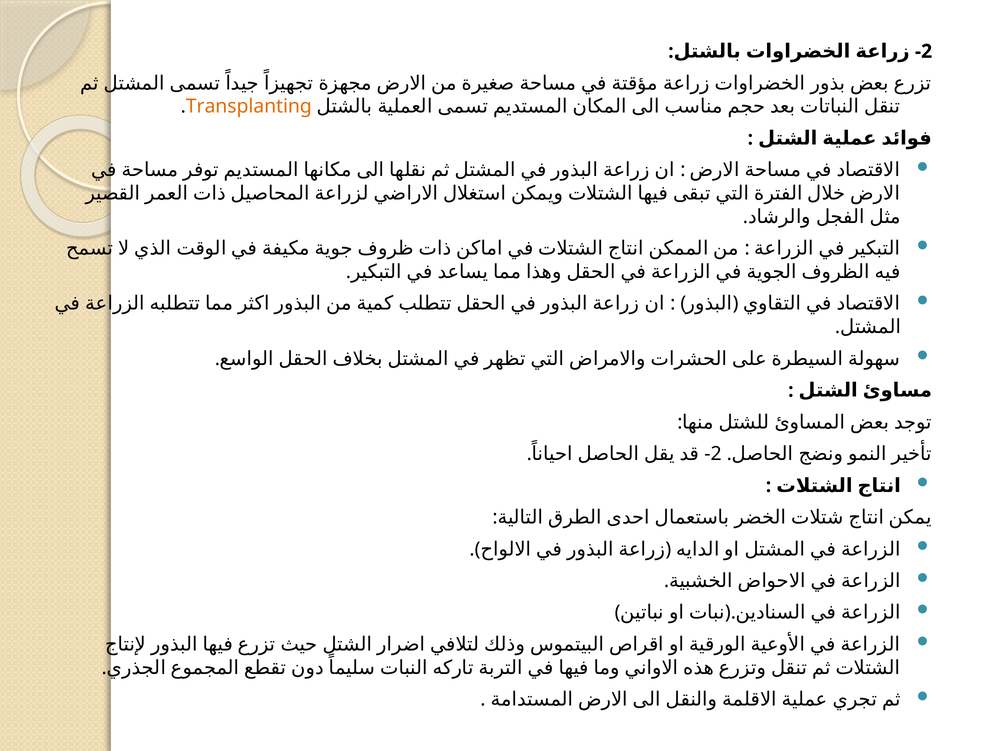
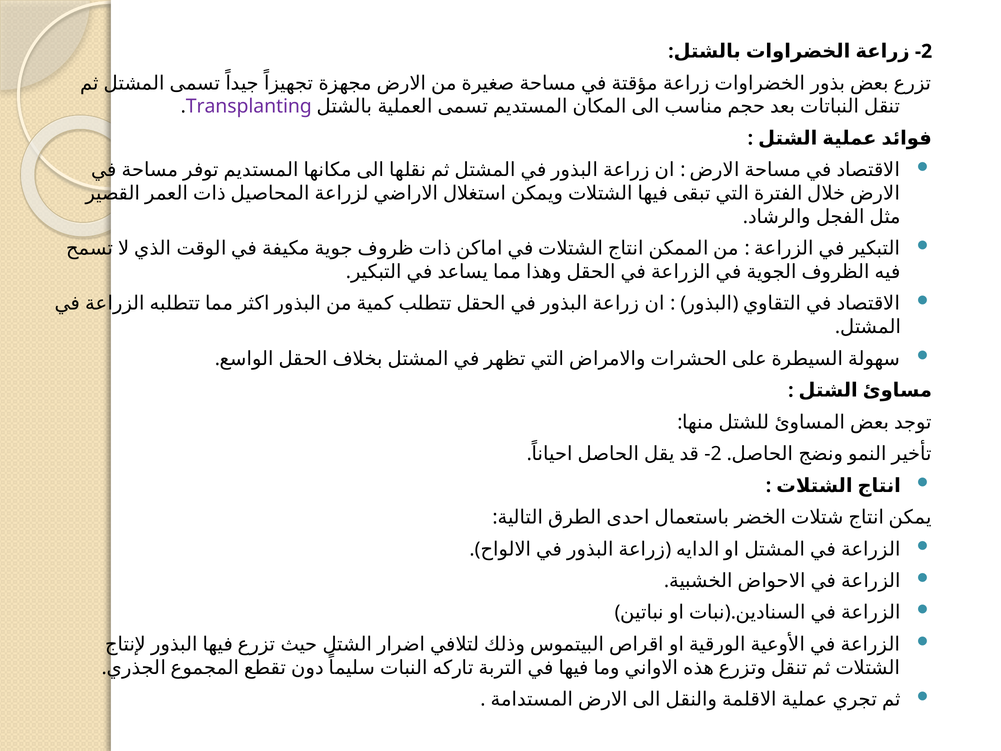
Transplanting colour: orange -> purple (249, 106)
